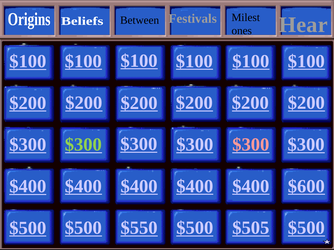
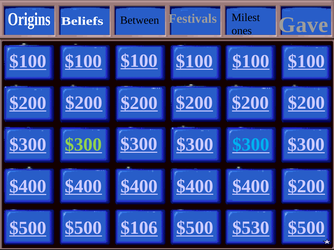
Hear: Hear -> Gave (303, 25)
$300 colour: pink -> light blue (251, 145)
$600: $600 -> $200 (306, 187)
$550: $550 -> $106 (139, 228)
$505: $505 -> $530 (251, 228)
